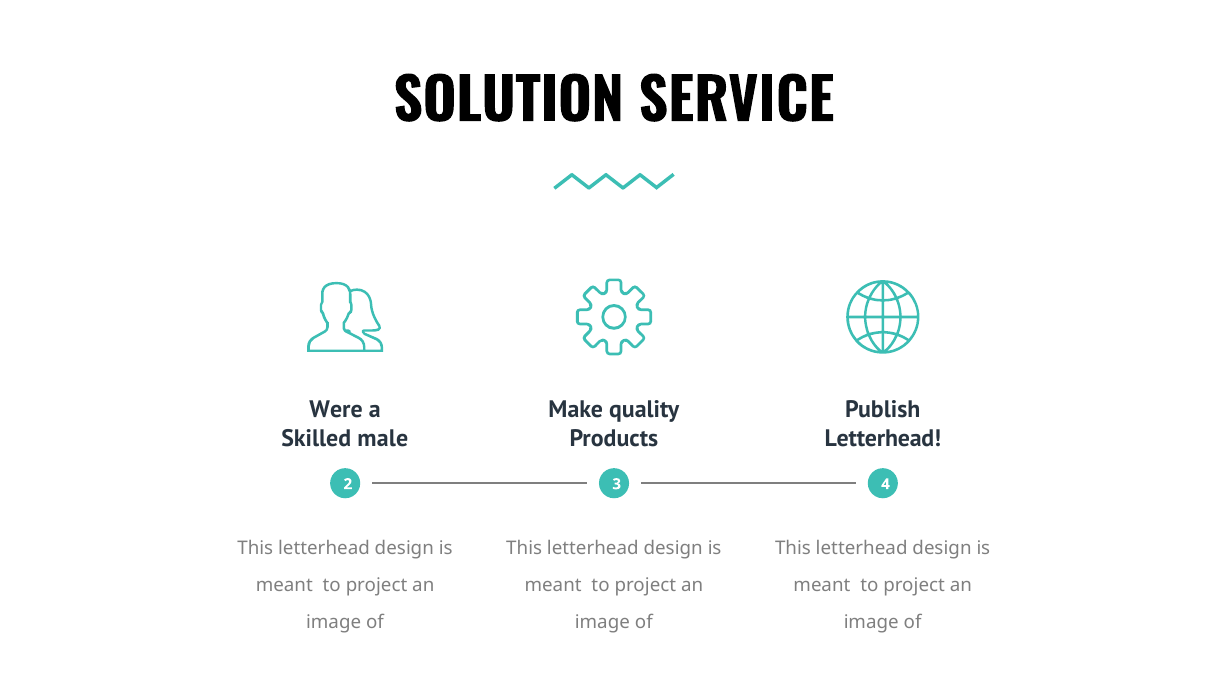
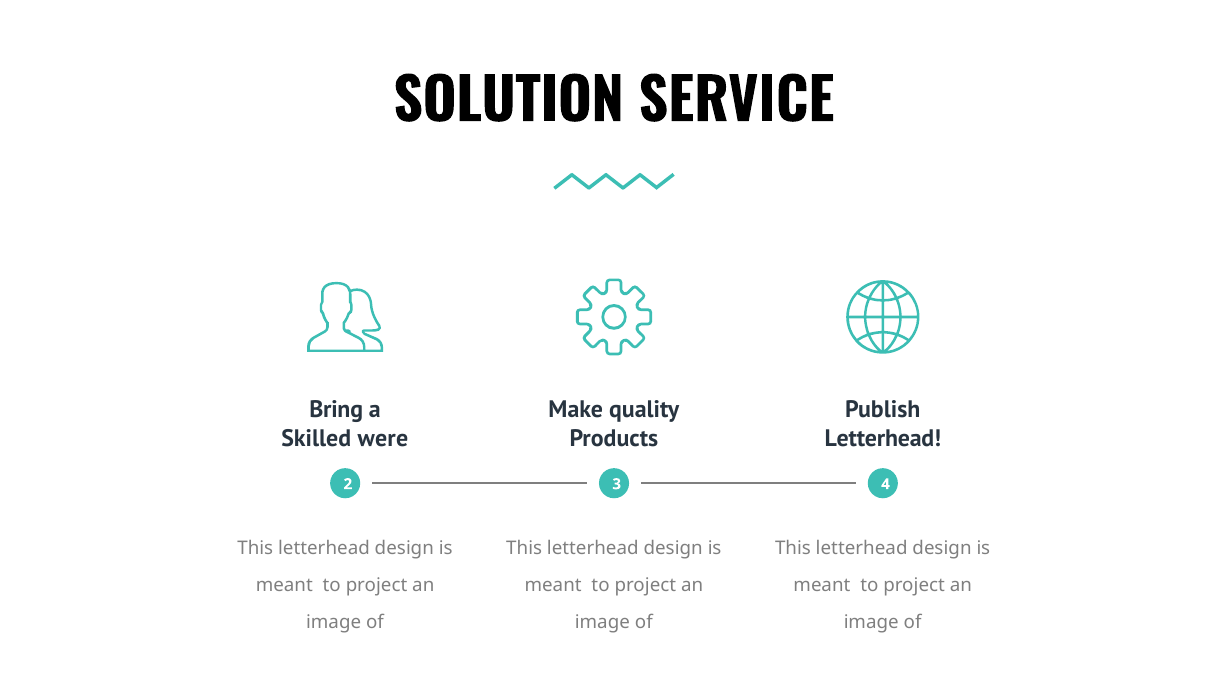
Were: Were -> Bring (336, 410)
male: male -> were (383, 438)
